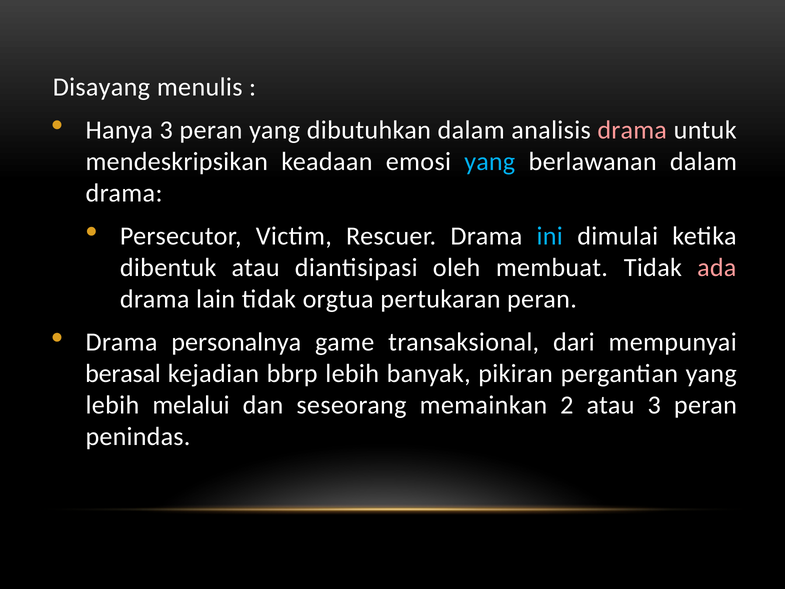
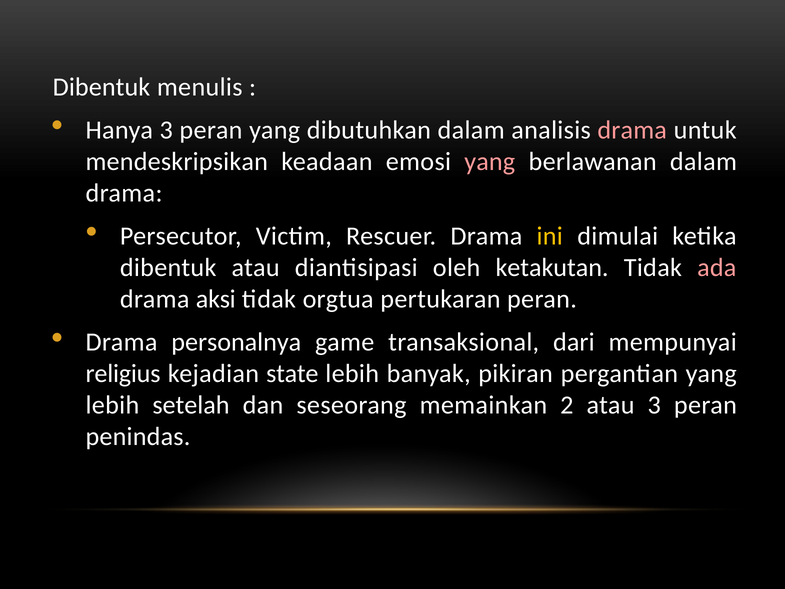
Disayang: Disayang -> Dibentuk (101, 87)
yang colour: light blue -> pink (490, 161)
ini colour: light blue -> yellow (550, 236)
membuat: membuat -> ketakutan (552, 267)
lain: lain -> aksi (216, 299)
berasal: berasal -> religius (123, 373)
bbrp: bbrp -> state (292, 373)
melalui: melalui -> setelah (191, 405)
